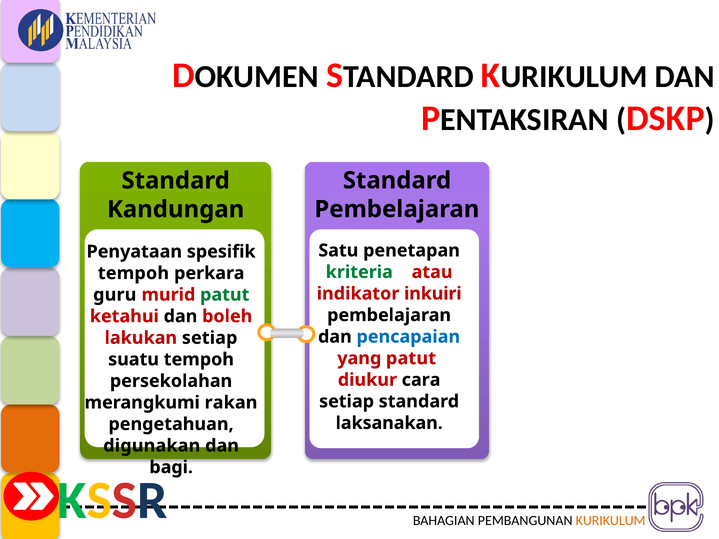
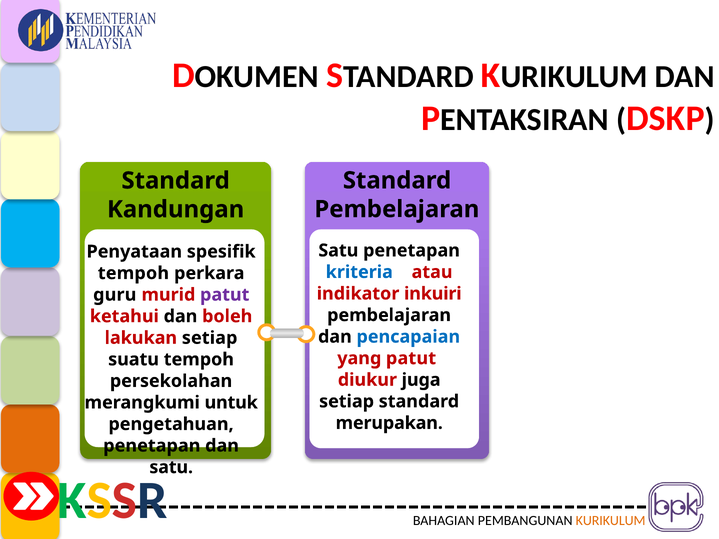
kriteria colour: green -> blue (359, 272)
patut colour: green -> purple (225, 295)
cara: cara -> juga (421, 380)
rakan: rakan -> untuk (231, 403)
laksanakan: laksanakan -> merupakan (389, 423)
digunakan: digunakan -> penetapan (152, 446)
bagi: bagi -> satu (171, 467)
